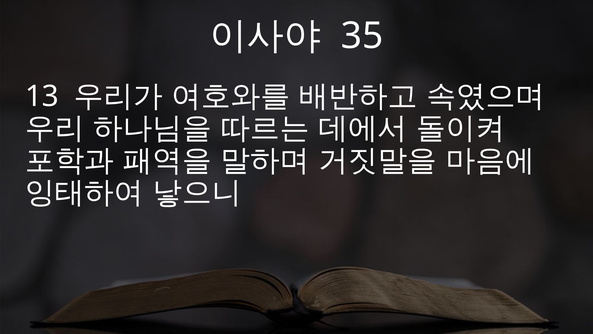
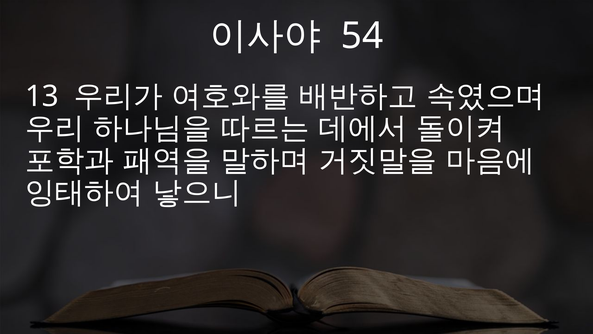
35: 35 -> 54 (362, 36)
